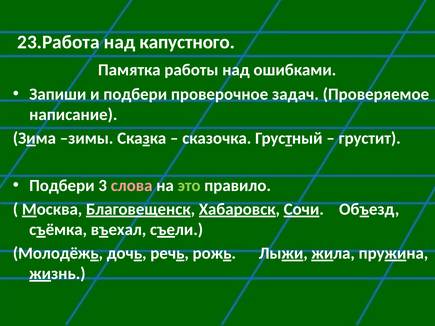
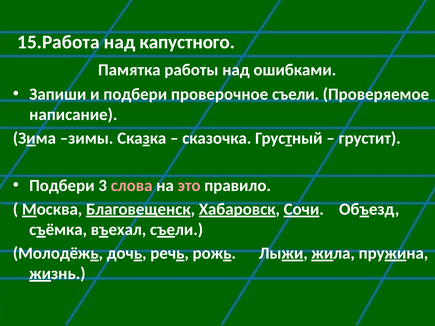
23.Работа: 23.Работа -> 15.Работа (58, 42)
проверочное задач: задач -> съели (296, 94)
это colour: light green -> pink (189, 186)
